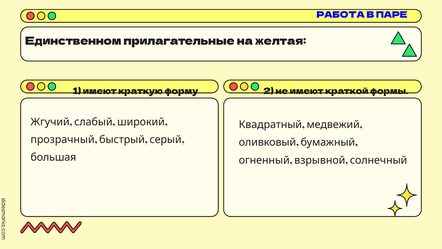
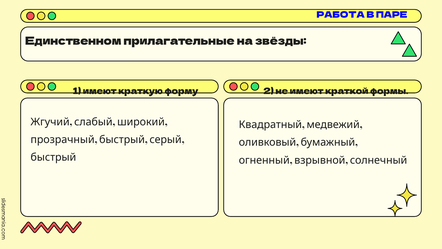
желтая: желтая -> звёзды (281, 41)
большая: большая -> быстрый (53, 157)
